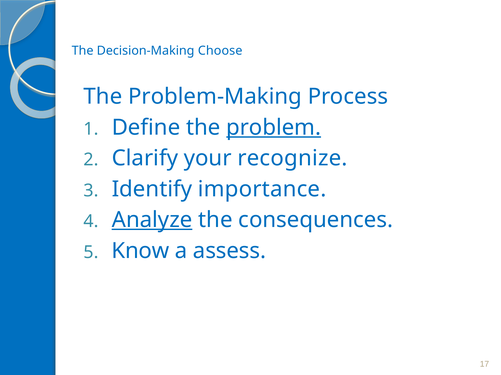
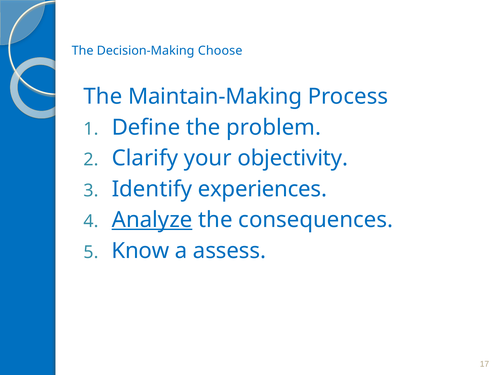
Problem-Making: Problem-Making -> Maintain-Making (215, 97)
problem underline: present -> none (274, 128)
recognize: recognize -> objectivity (293, 159)
importance: importance -> experiences (262, 189)
